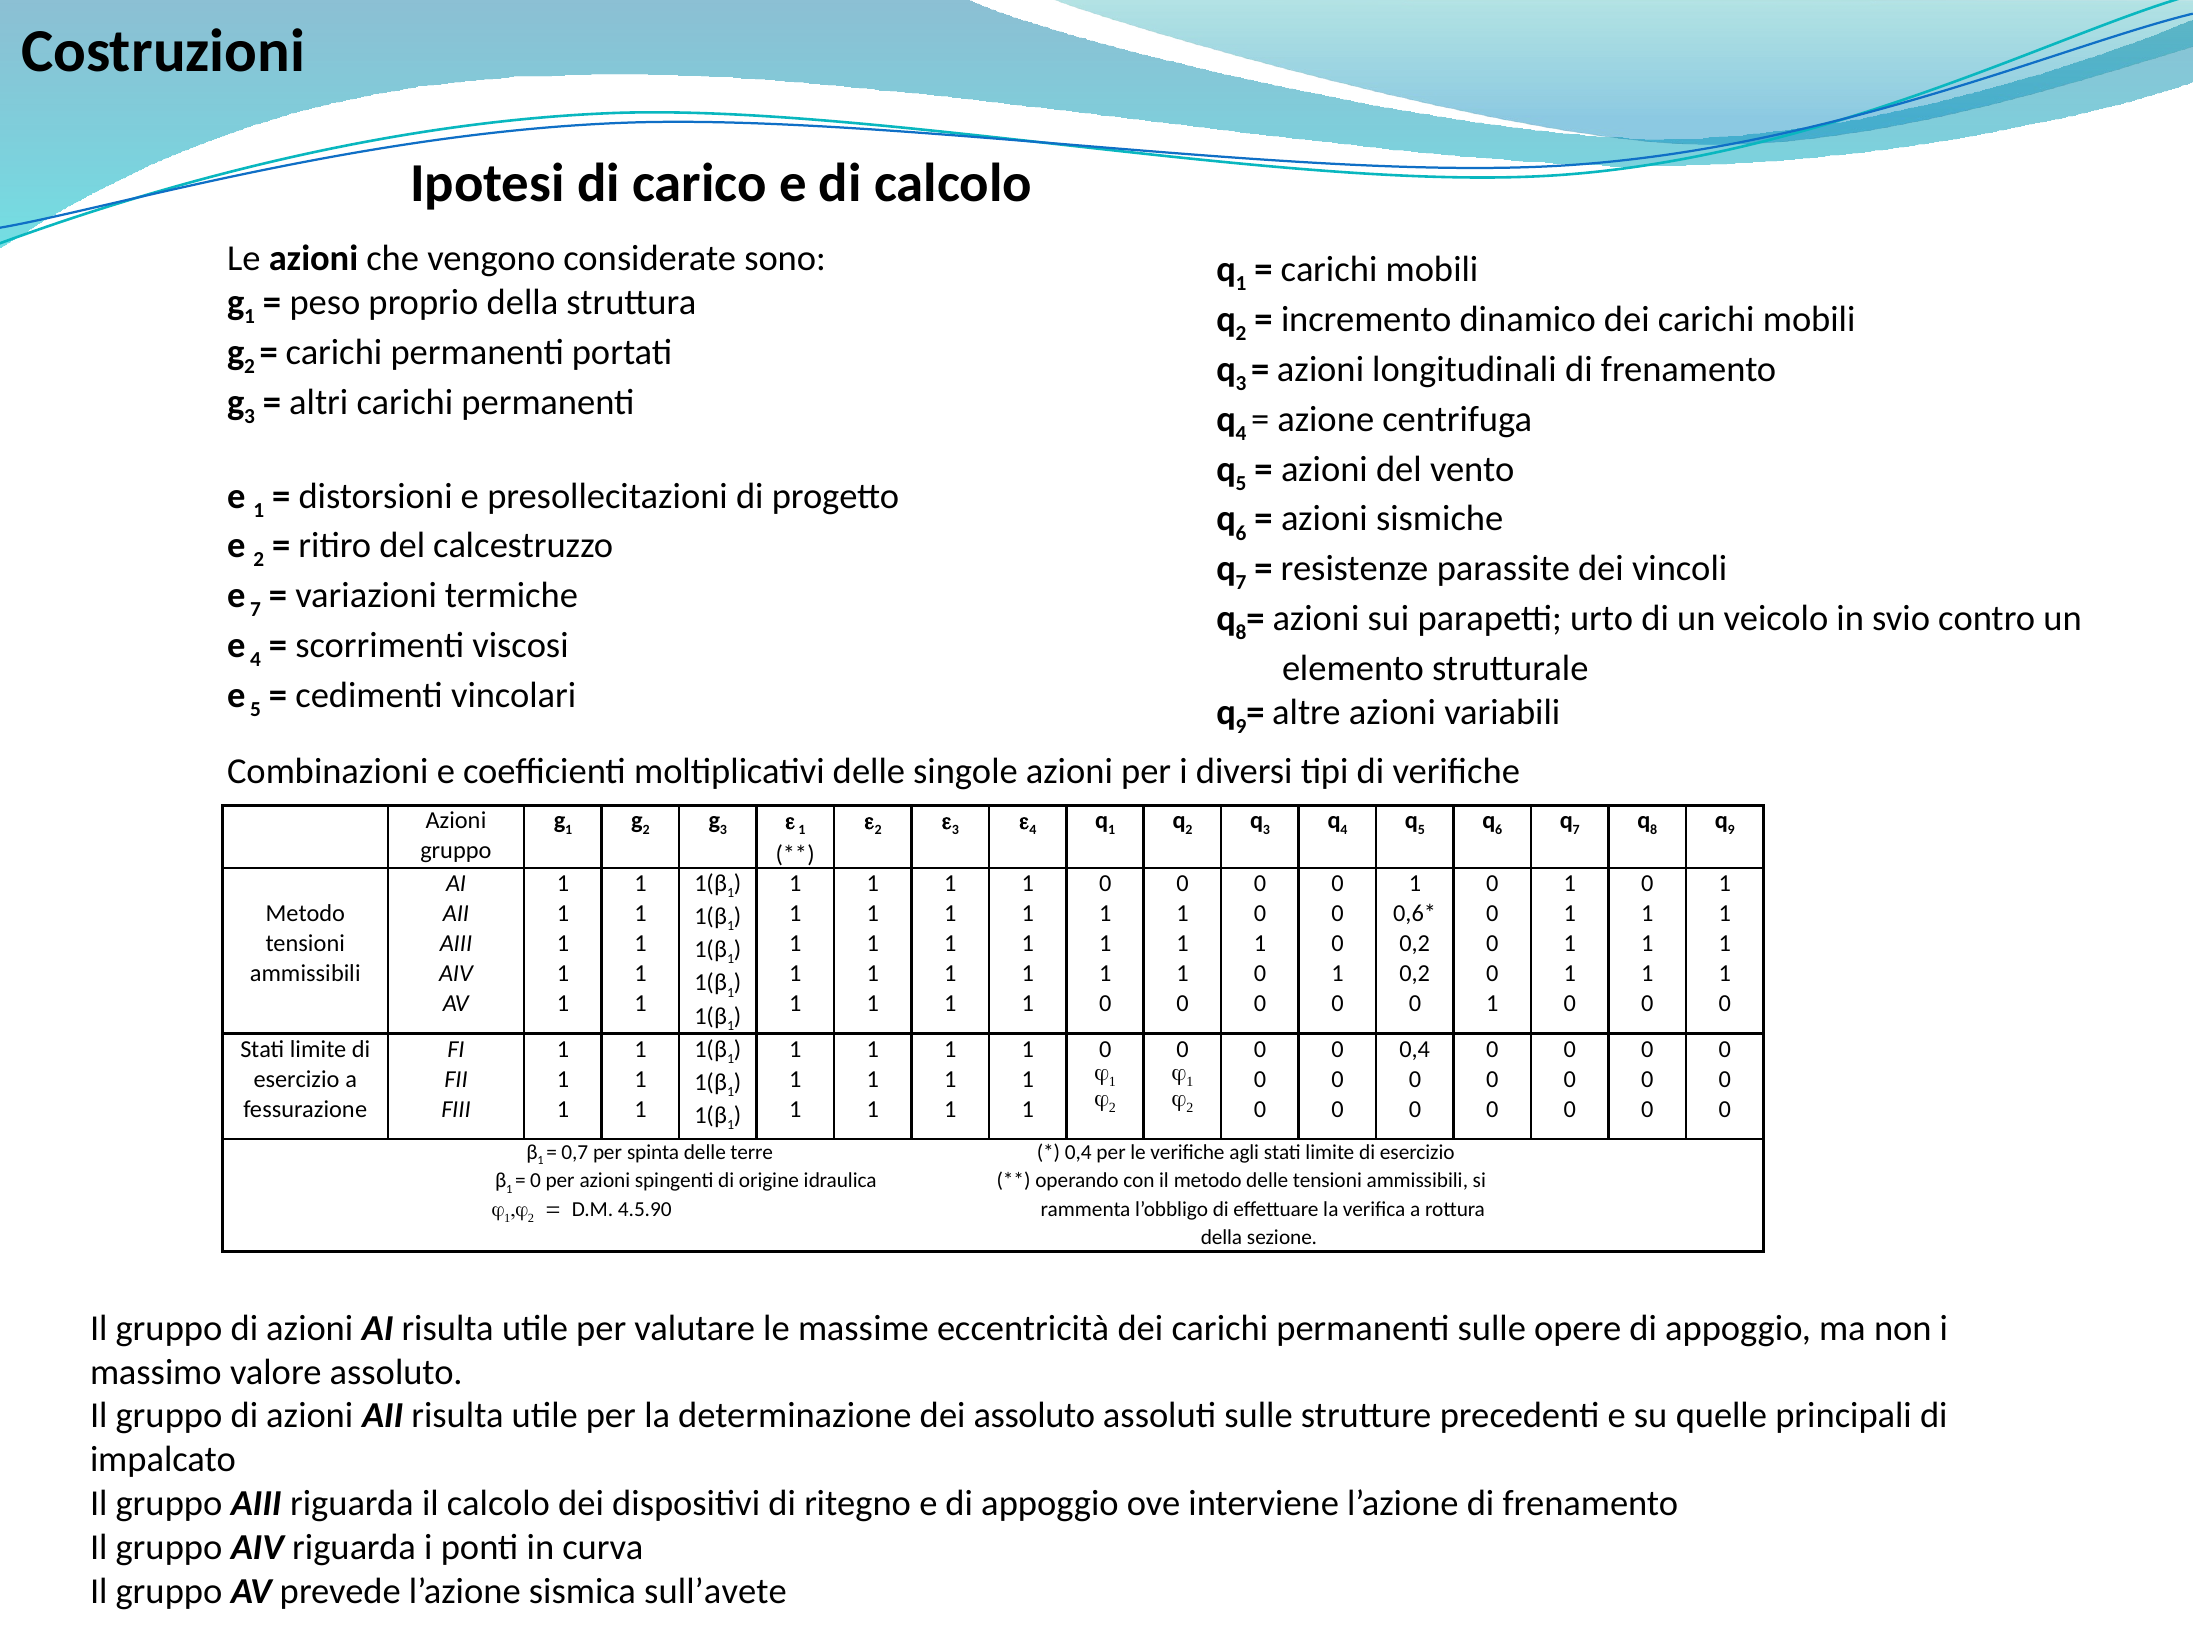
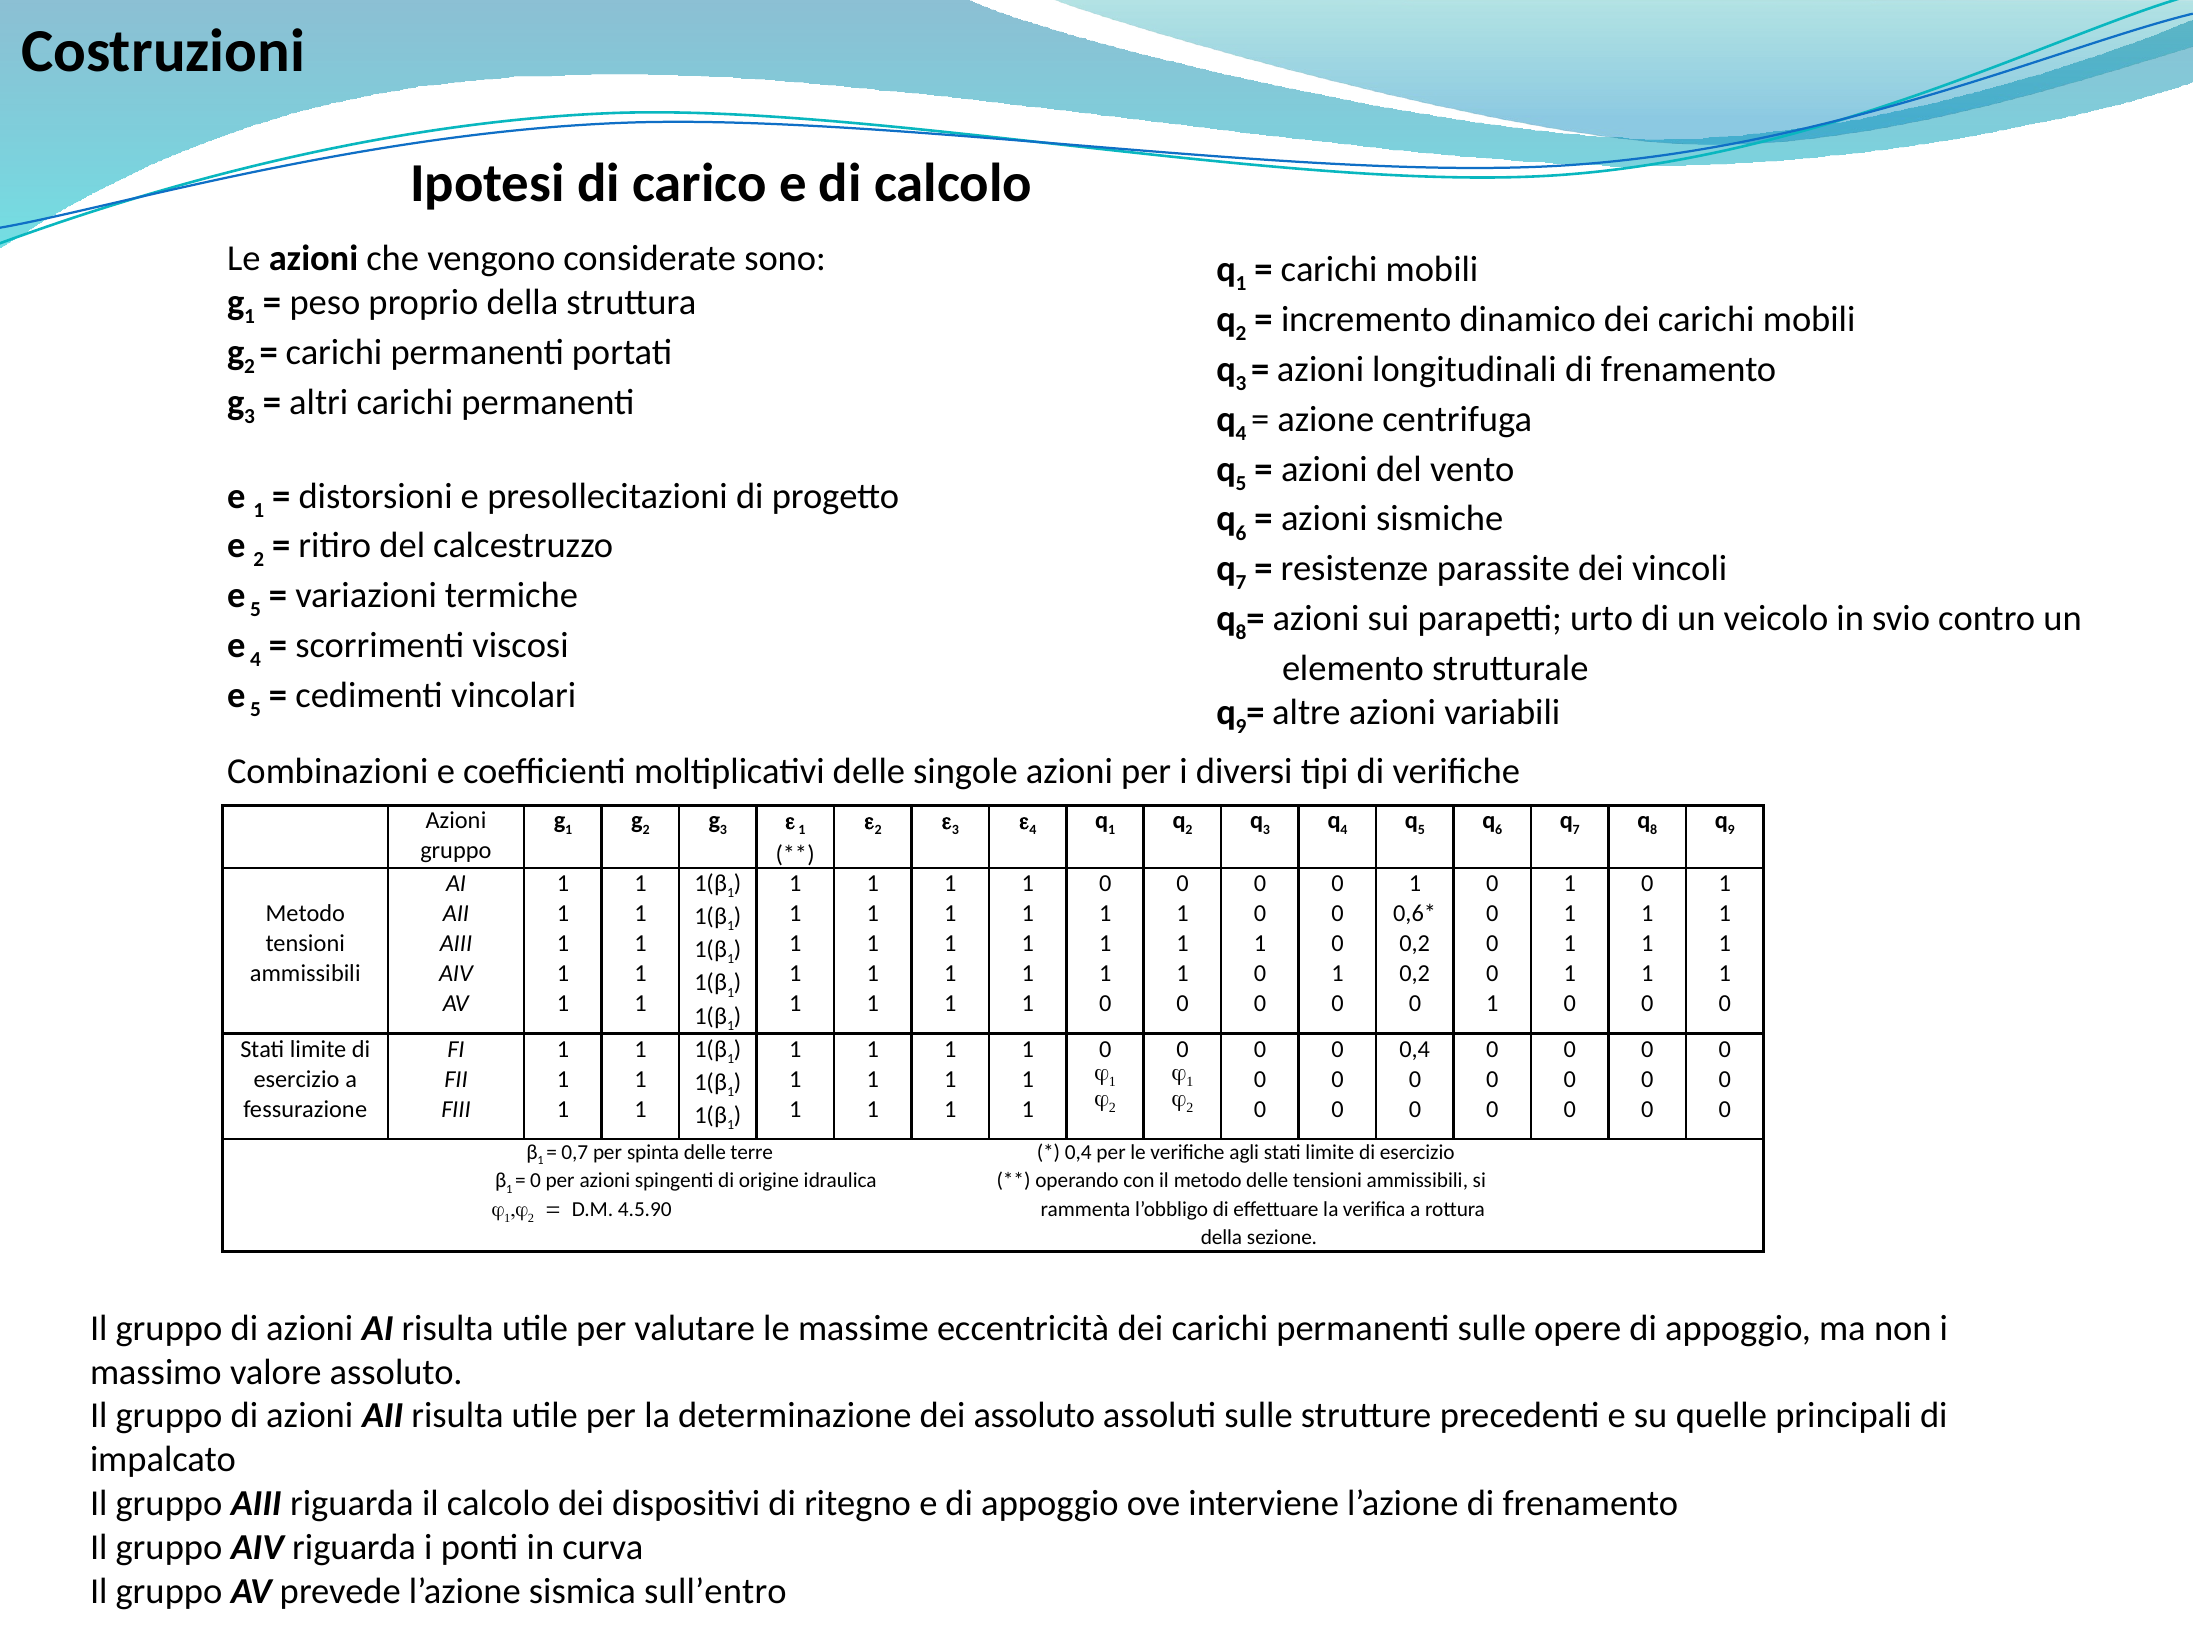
7: 7 -> 5 (256, 610)
sull’avete: sull’avete -> sull’entro (715, 1591)
